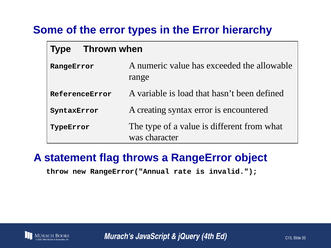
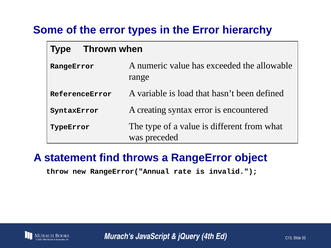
character: character -> preceded (162, 138)
flag: flag -> find (109, 158)
